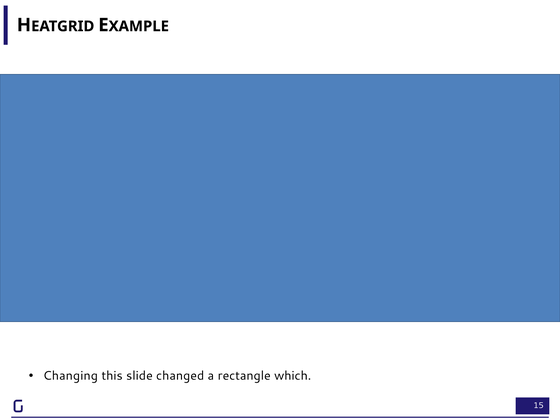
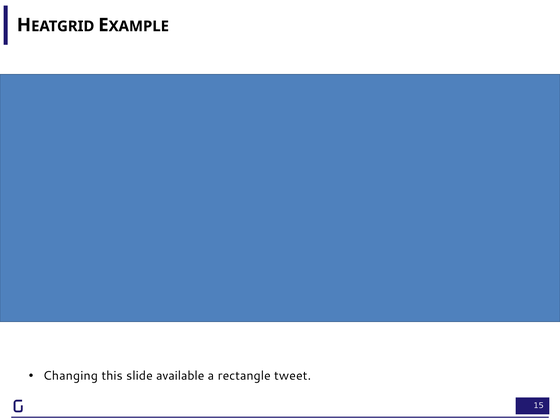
changed: changed -> available (180, 376)
which: which -> tweet (293, 376)
